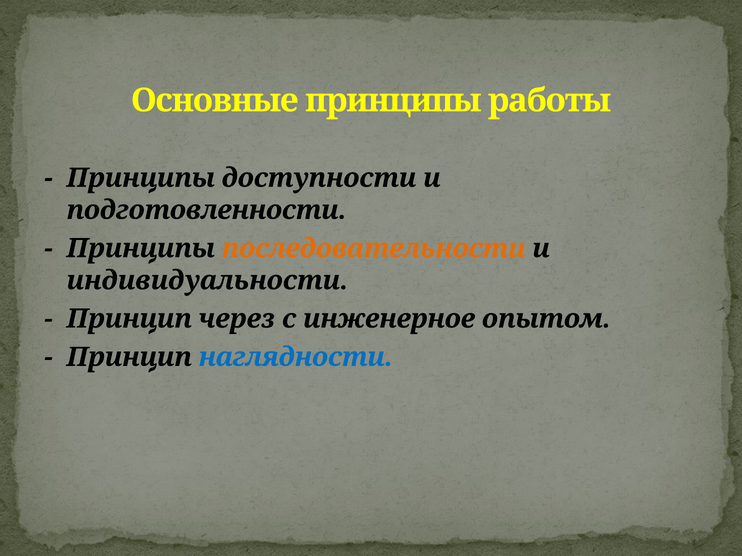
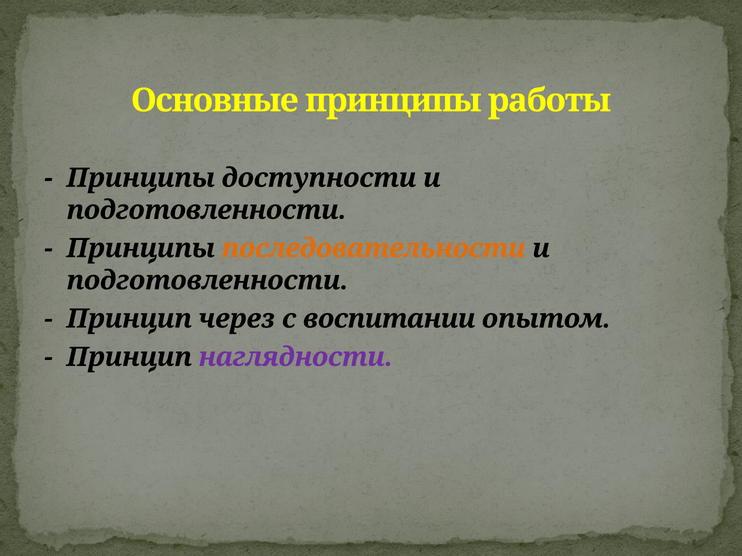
индивидуальности: индивидуальности -> подготовленности (208, 281)
инженерное: инженерное -> воспитании (389, 319)
наглядности colour: blue -> purple (296, 357)
